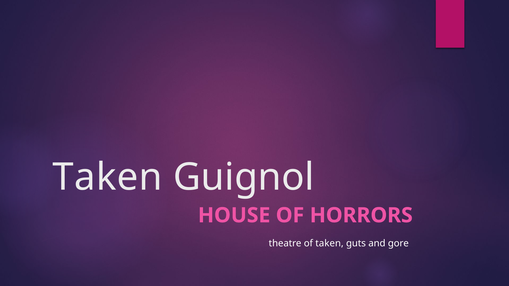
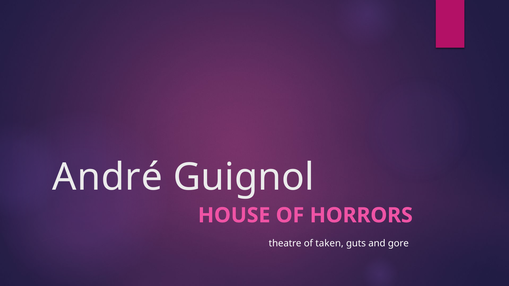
Taken: Taken -> André (107, 177)
